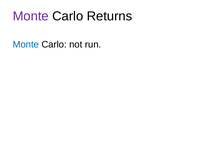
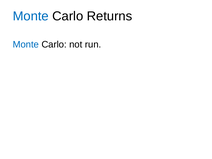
Monte colour: purple -> blue (31, 16)
